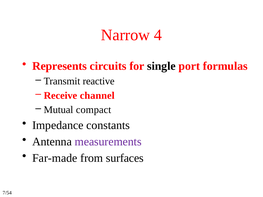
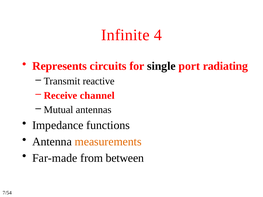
Narrow: Narrow -> Infinite (125, 35)
formulas: formulas -> radiating (225, 66)
compact: compact -> antennas (94, 110)
constants: constants -> functions (108, 125)
measurements colour: purple -> orange (108, 142)
surfaces: surfaces -> between (125, 158)
